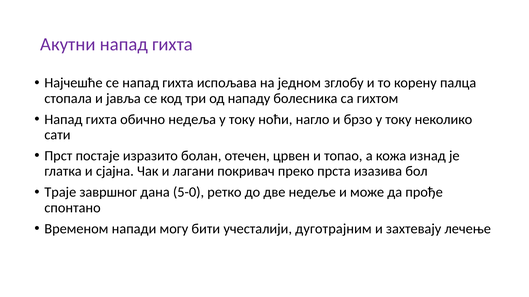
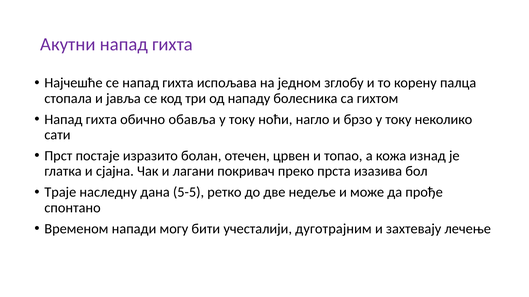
недеља: недеља -> обавља (192, 120)
завршног: завршног -> наследну (108, 193)
5-0: 5-0 -> 5-5 (189, 193)
